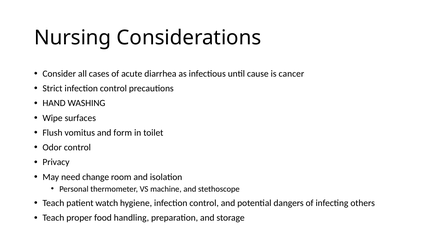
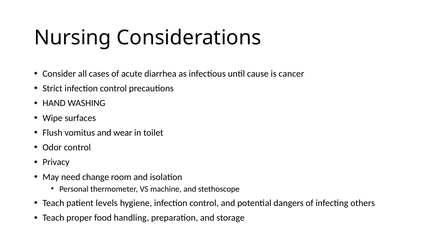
form: form -> wear (123, 133)
watch: watch -> levels (107, 203)
